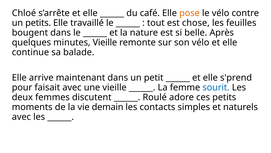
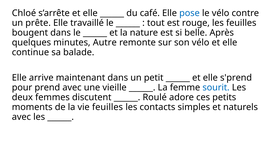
pose colour: orange -> blue (189, 13)
un petits: petits -> prête (38, 23)
chose: chose -> rouge (196, 23)
minutes Vieille: Vieille -> Autre (105, 42)
faisait: faisait -> prend (47, 87)
vie demain: demain -> feuilles (108, 107)
